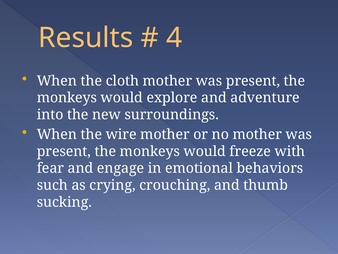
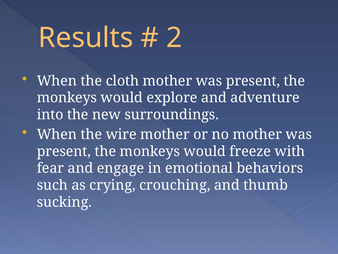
4: 4 -> 2 (174, 38)
